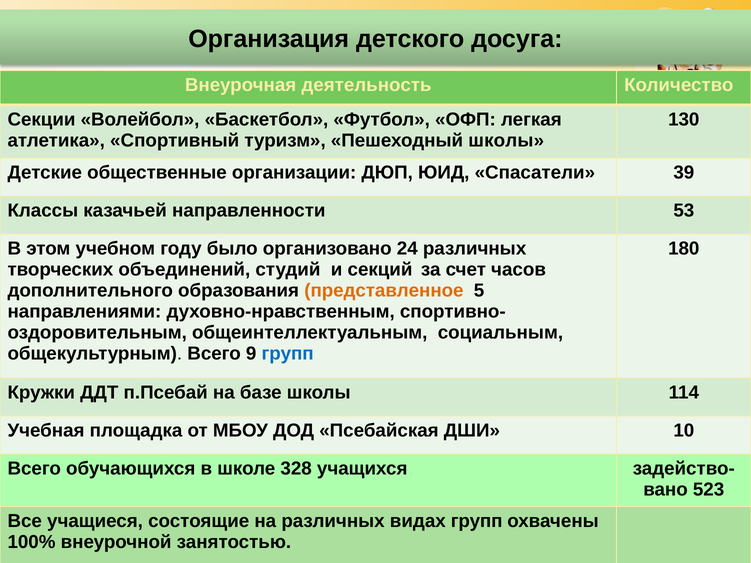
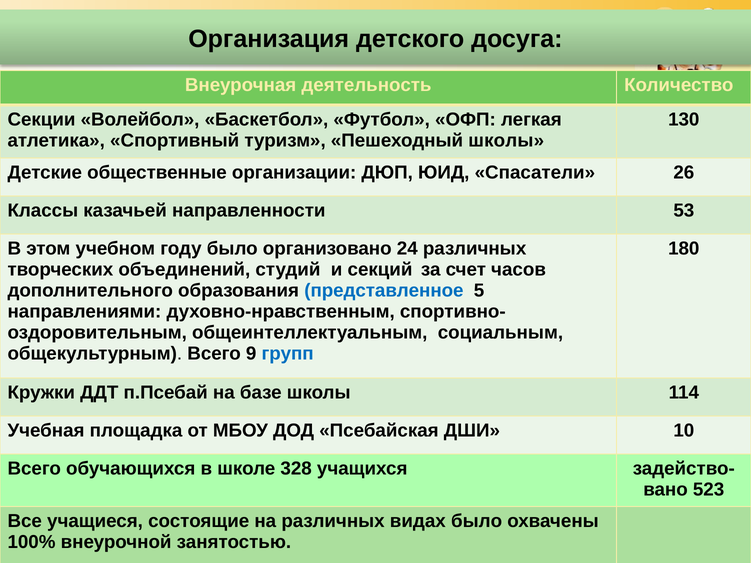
39: 39 -> 26 (684, 173)
представленное colour: orange -> blue (384, 291)
видах групп: групп -> было (477, 521)
